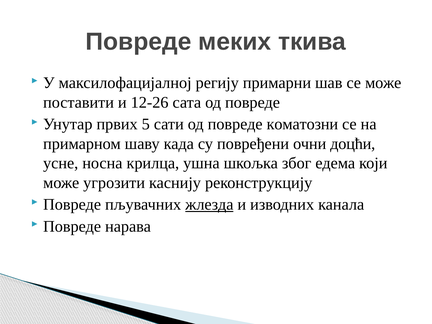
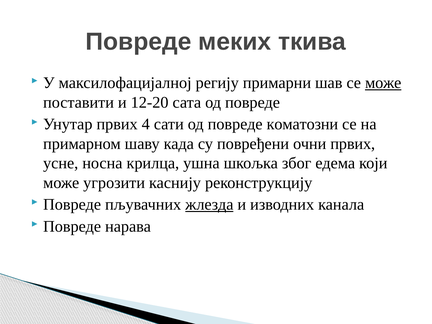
може underline: none -> present (383, 83)
12-26: 12-26 -> 12-20 (150, 102)
5: 5 -> 4 (146, 124)
очни доцћи: доцћи -> првих (353, 144)
